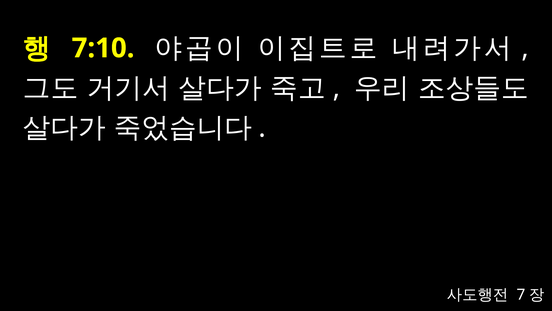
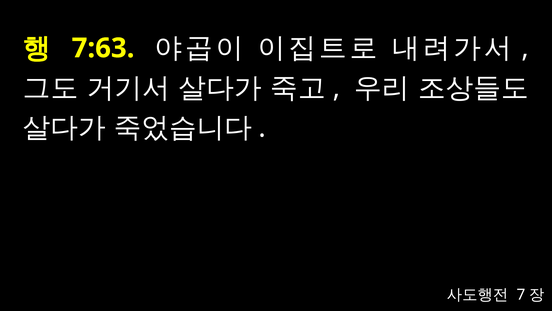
7:10: 7:10 -> 7:63 (103, 48)
